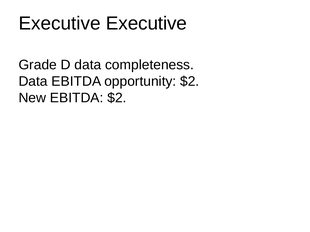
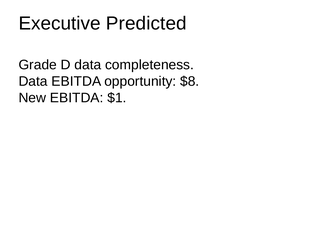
Executive Executive: Executive -> Predicted (146, 24)
opportunity $2: $2 -> $8 (190, 82)
EBITDA $2: $2 -> $1 (117, 98)
